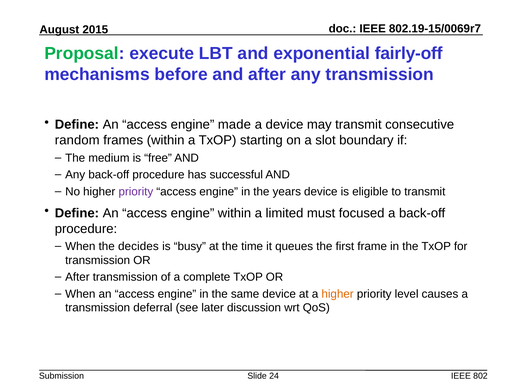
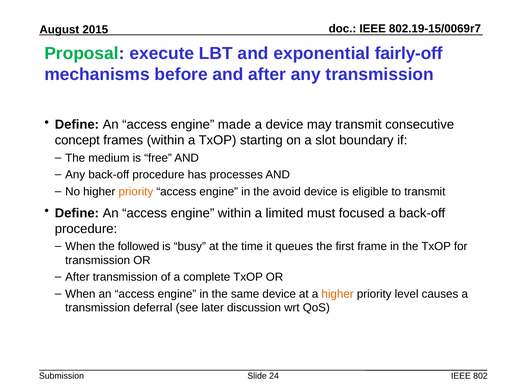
random: random -> concept (77, 140)
successful: successful -> processes (236, 175)
priority colour: purple -> orange (136, 191)
years: years -> avoid (287, 191)
decides: decides -> followed (139, 246)
